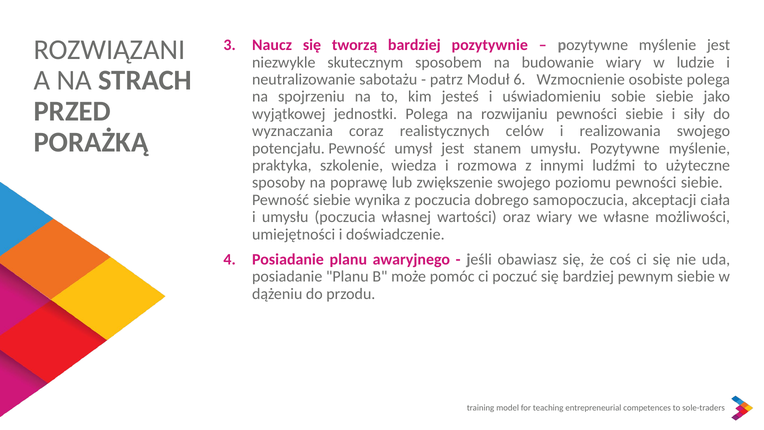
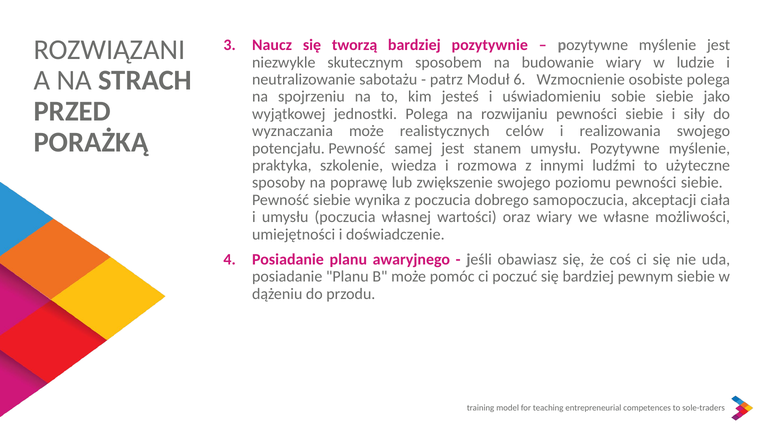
wyznaczania coraz: coraz -> może (366, 131)
umysł: umysł -> samej (413, 148)
